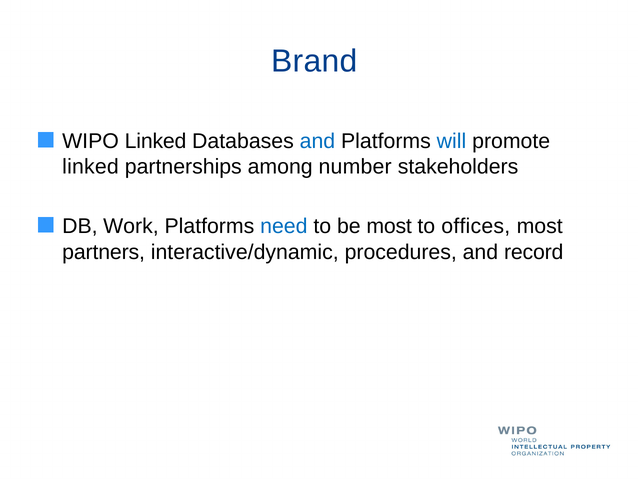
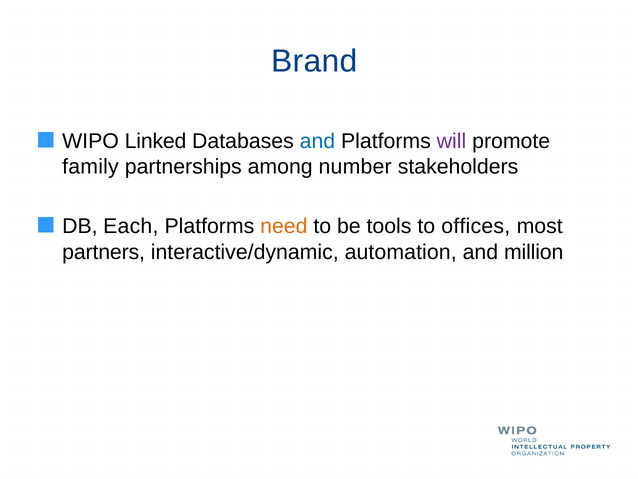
will colour: blue -> purple (452, 141)
linked: linked -> family (90, 167)
Work: Work -> Each (131, 226)
need colour: blue -> orange (284, 226)
be most: most -> tools (389, 226)
procedures: procedures -> automation (401, 252)
record: record -> million (534, 252)
